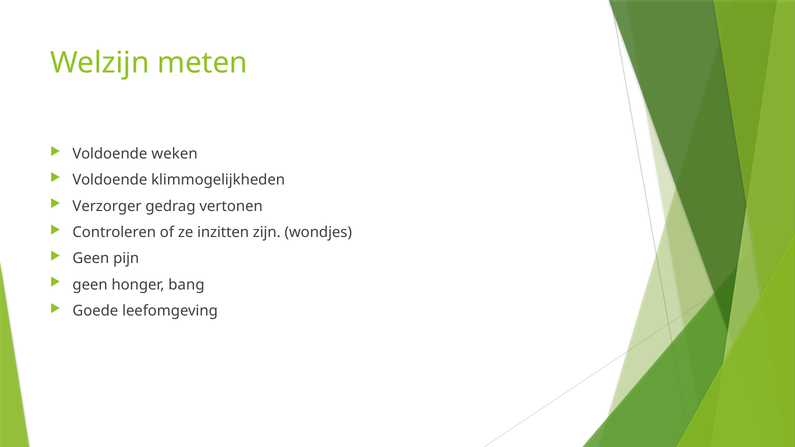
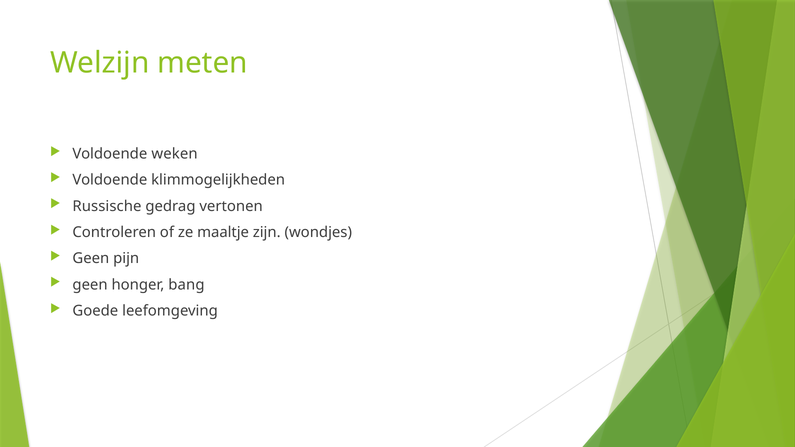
Verzorger: Verzorger -> Russische (107, 206)
inzitten: inzitten -> maaltje (223, 232)
